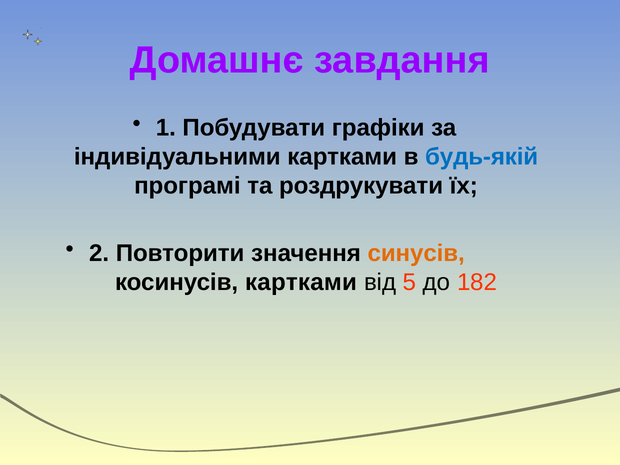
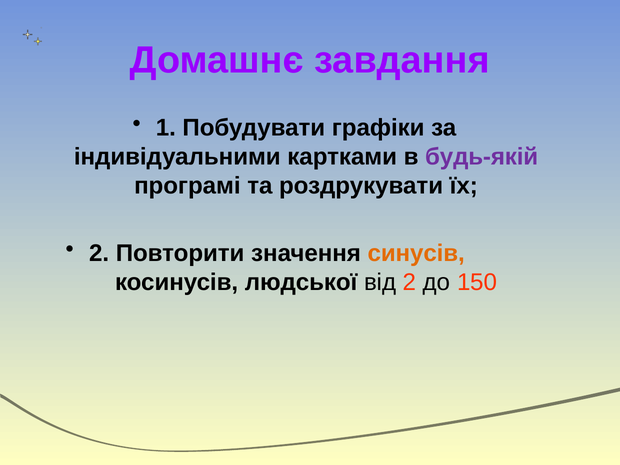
будь-якій colour: blue -> purple (482, 157)
косинусів картками: картками -> людської (301, 282)
від 5: 5 -> 2 (410, 282)
182: 182 -> 150 (477, 282)
